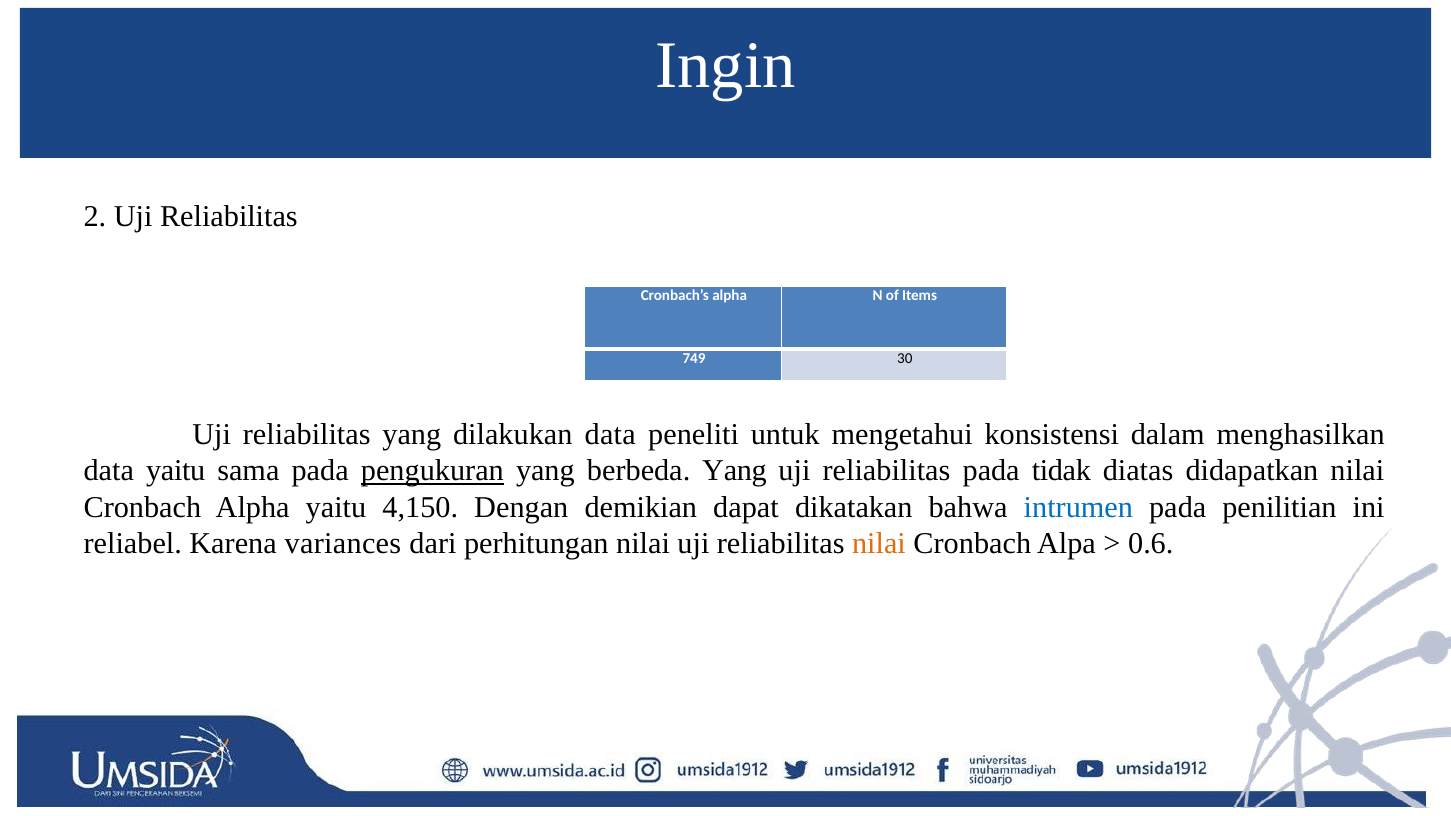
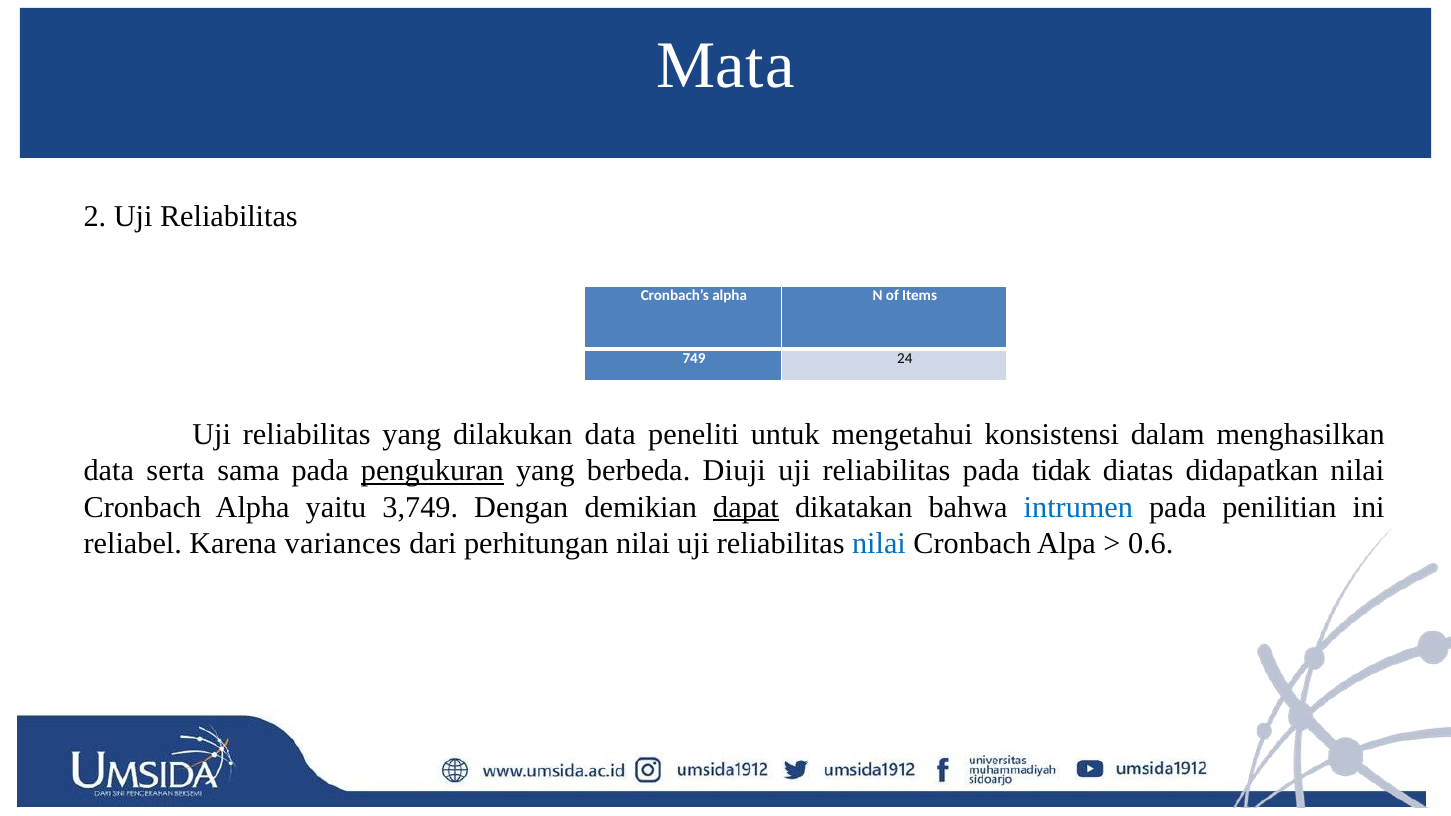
Ingin: Ingin -> Mata (725, 66)
30: 30 -> 24 (905, 359)
data yaitu: yaitu -> serta (175, 471)
berbeda Yang: Yang -> Diuji (734, 471)
4,150: 4,150 -> 3,749 (420, 507)
dapat underline: none -> present (746, 507)
nilai colour: orange -> blue (879, 543)
